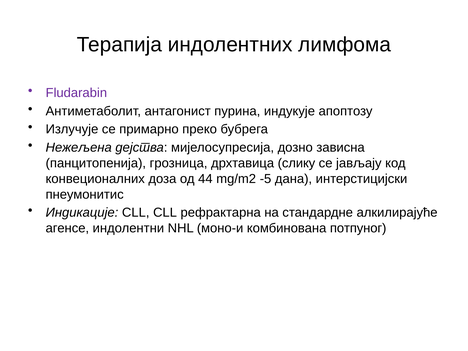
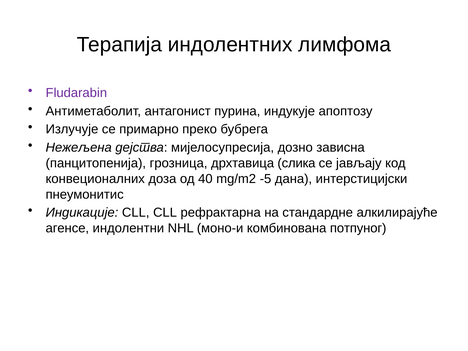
слику: слику -> слика (296, 163)
44: 44 -> 40 (205, 179)
